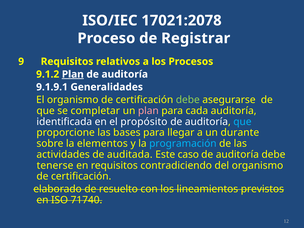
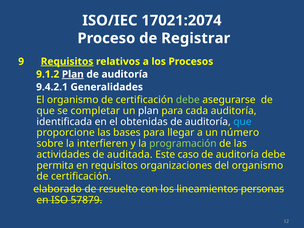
17021:2078: 17021:2078 -> 17021:2074 (181, 21)
Requisitos underline: none -> present (67, 62)
9.1.9.1: 9.1.9.1 -> 9.4.2.1 (52, 87)
plan colour: pink -> white (148, 111)
propósito: propósito -> obtenidas (144, 122)
durante: durante -> número (240, 133)
elementos: elementos -> interfieren (102, 144)
programación colour: light blue -> light green (183, 144)
tenerse: tenerse -> permita (55, 165)
contradiciendo: contradiciendo -> organizaciones (176, 165)
previstos: previstos -> personas (262, 189)
71740: 71740 -> 57879 (86, 200)
